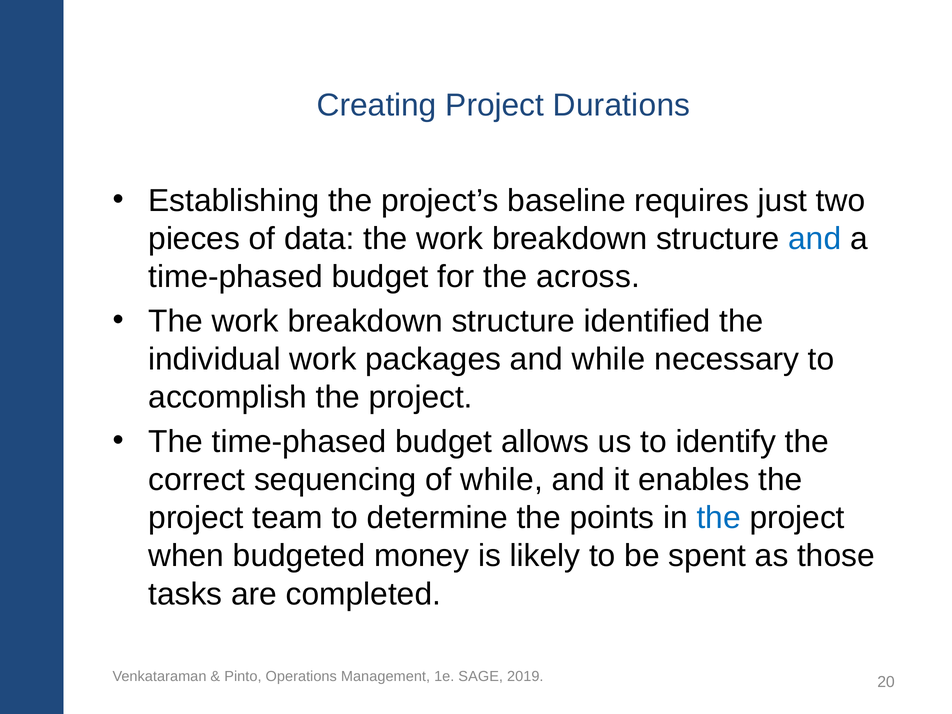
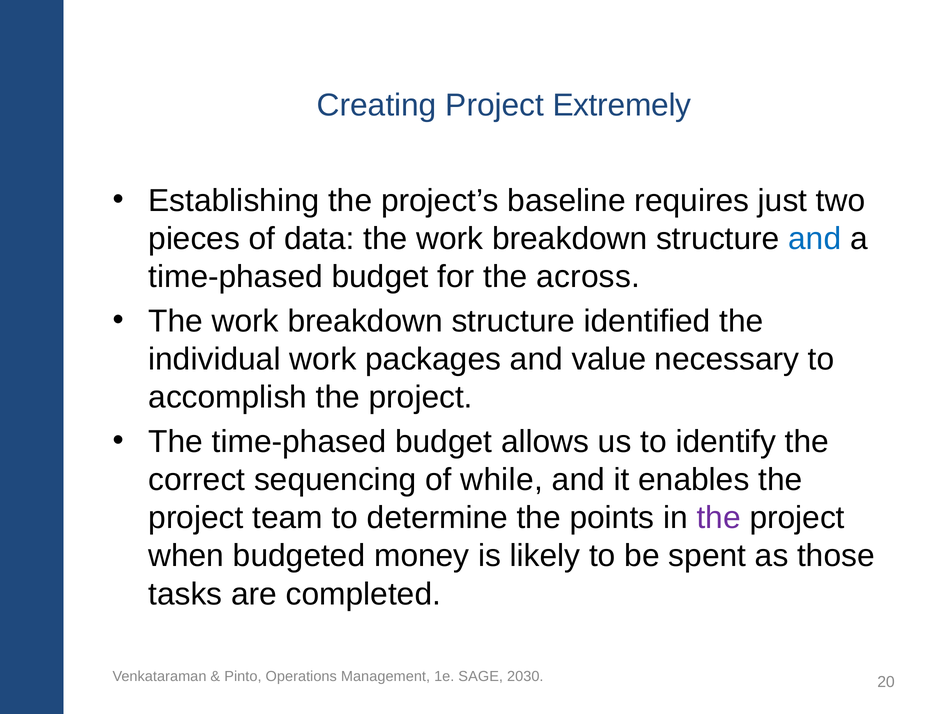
Durations: Durations -> Extremely (622, 105)
and while: while -> value (609, 359)
the colour: blue -> purple (719, 518)
2019: 2019 -> 2030 (525, 676)
